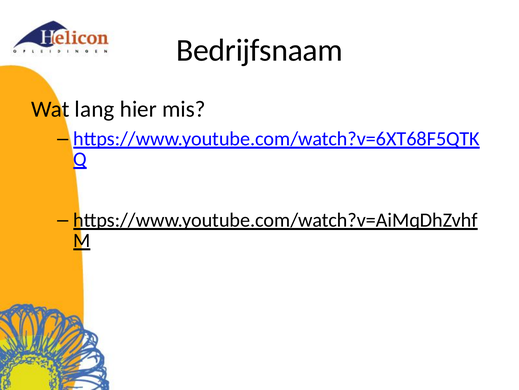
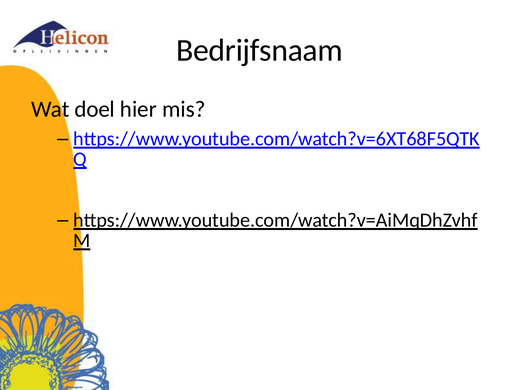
lang: lang -> doel (95, 109)
